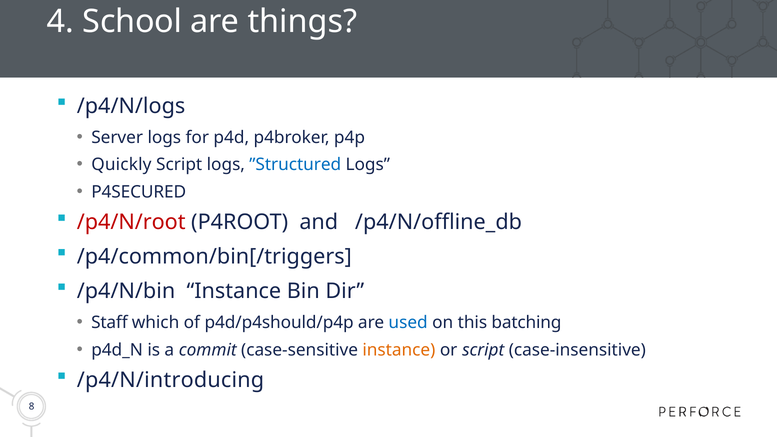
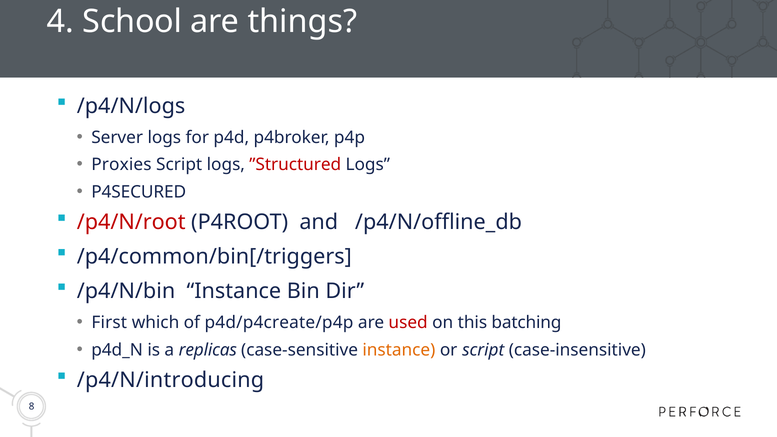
Quickly: Quickly -> Proxies (121, 165)
”Structured colour: blue -> red (295, 165)
Staff: Staff -> First (109, 323)
p4d/p4should/p4p: p4d/p4should/p4p -> p4d/p4create/p4p (279, 323)
used colour: blue -> red (408, 323)
commit: commit -> replicas (208, 350)
